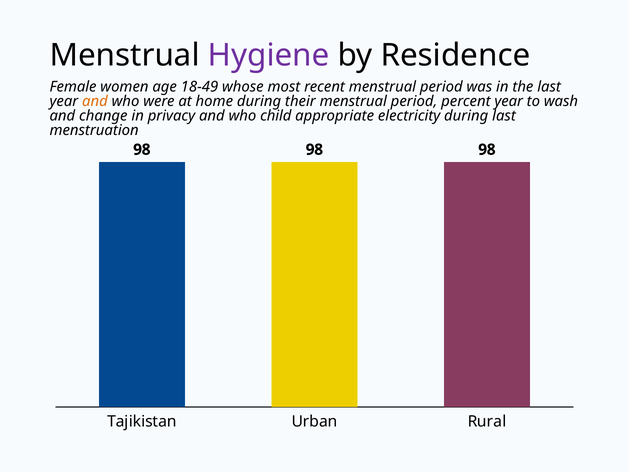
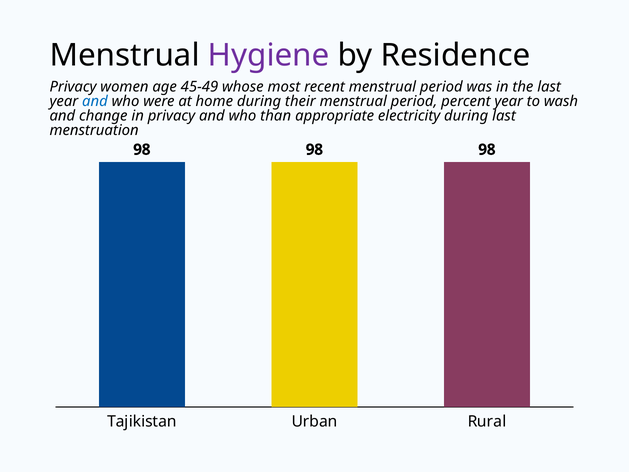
Female: Female -> Privacy (73, 87)
18-49: 18-49 -> 45-49 (199, 87)
and colour: orange -> blue (95, 101)
child: child -> than (276, 116)
